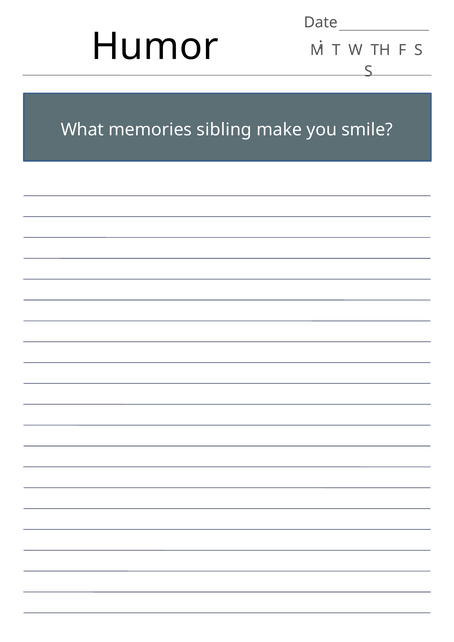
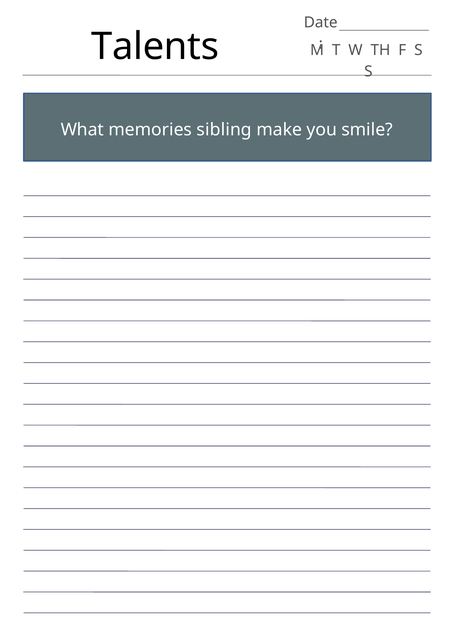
Humor: Humor -> Talents (155, 47)
